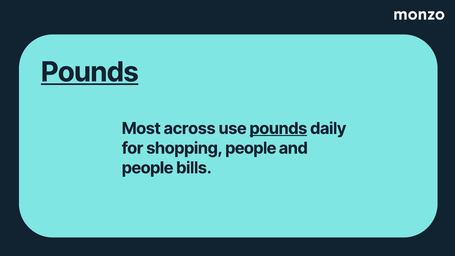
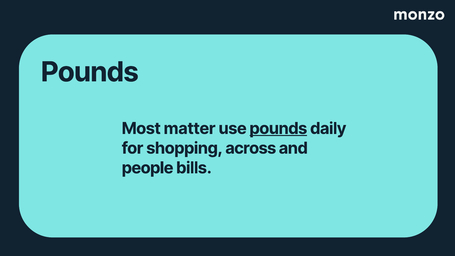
Pounds underline: present -> none (90, 72)
across: across -> matter (190, 128)
shopping people: people -> across (251, 148)
